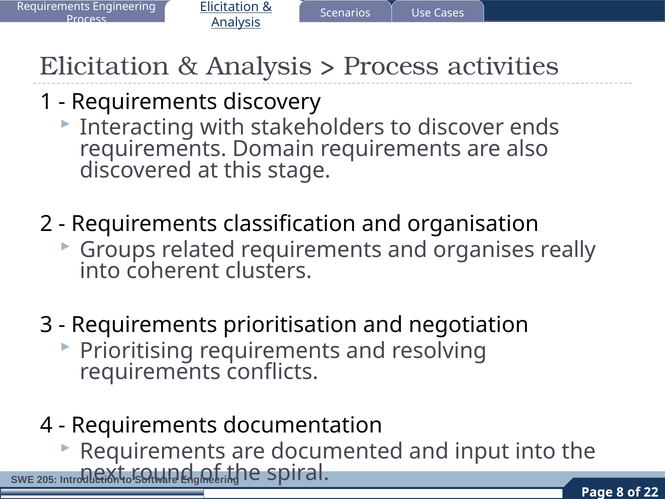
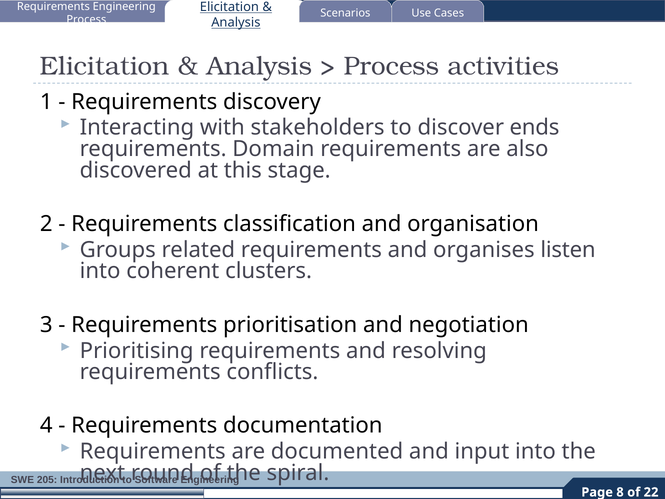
really: really -> listen (568, 250)
